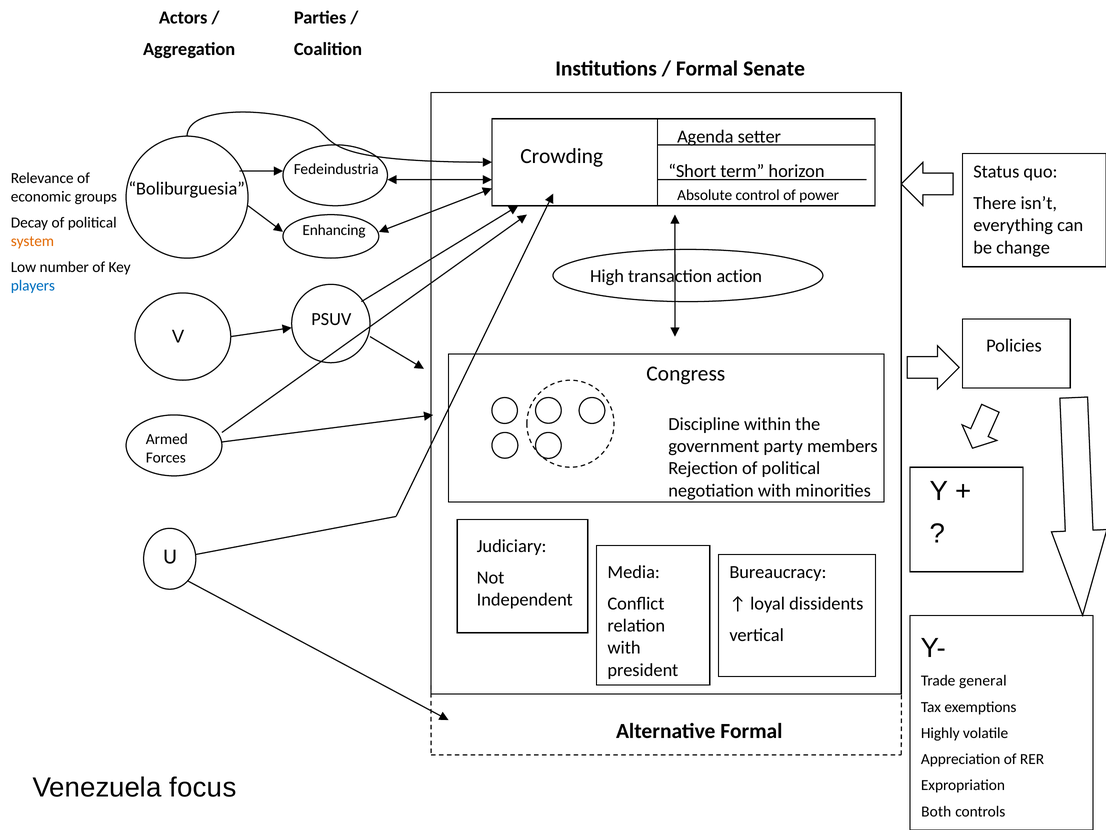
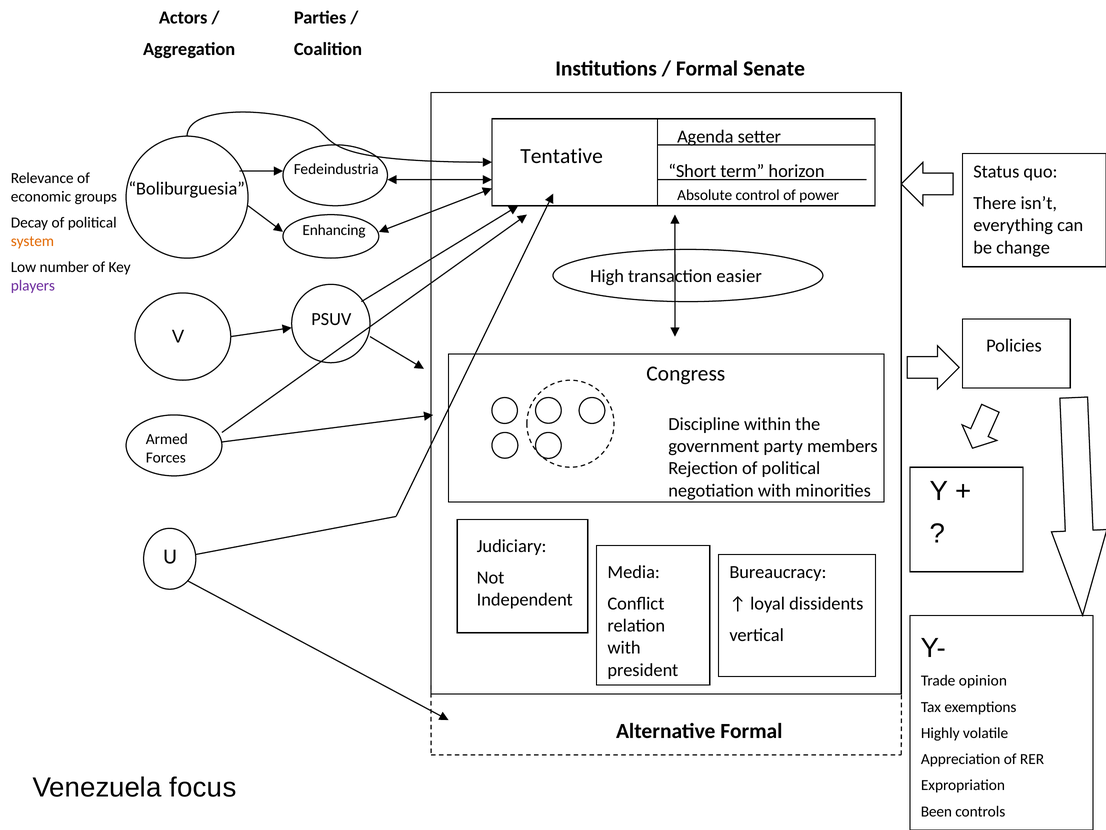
Crowding: Crowding -> Tentative (562, 156)
action: action -> easier (739, 276)
players colour: blue -> purple (33, 286)
general: general -> opinion (983, 680)
Both: Both -> Been (936, 811)
